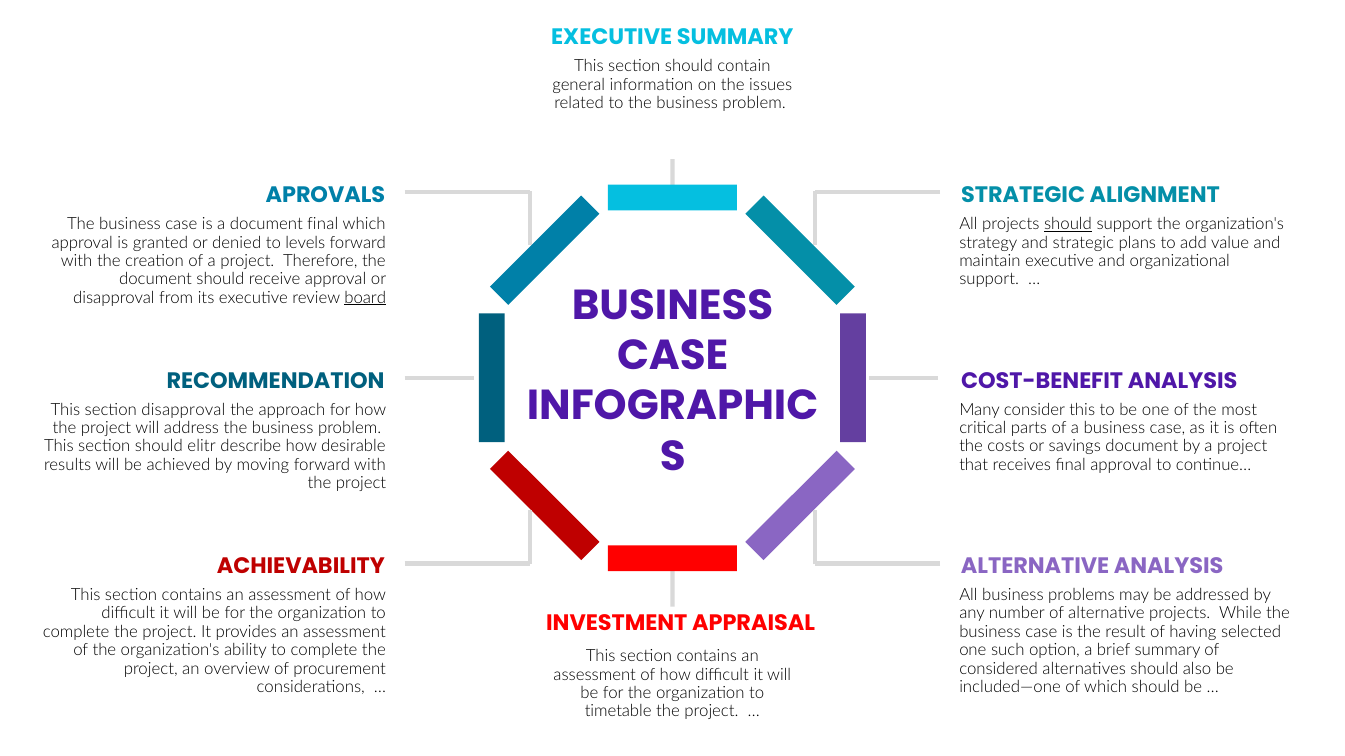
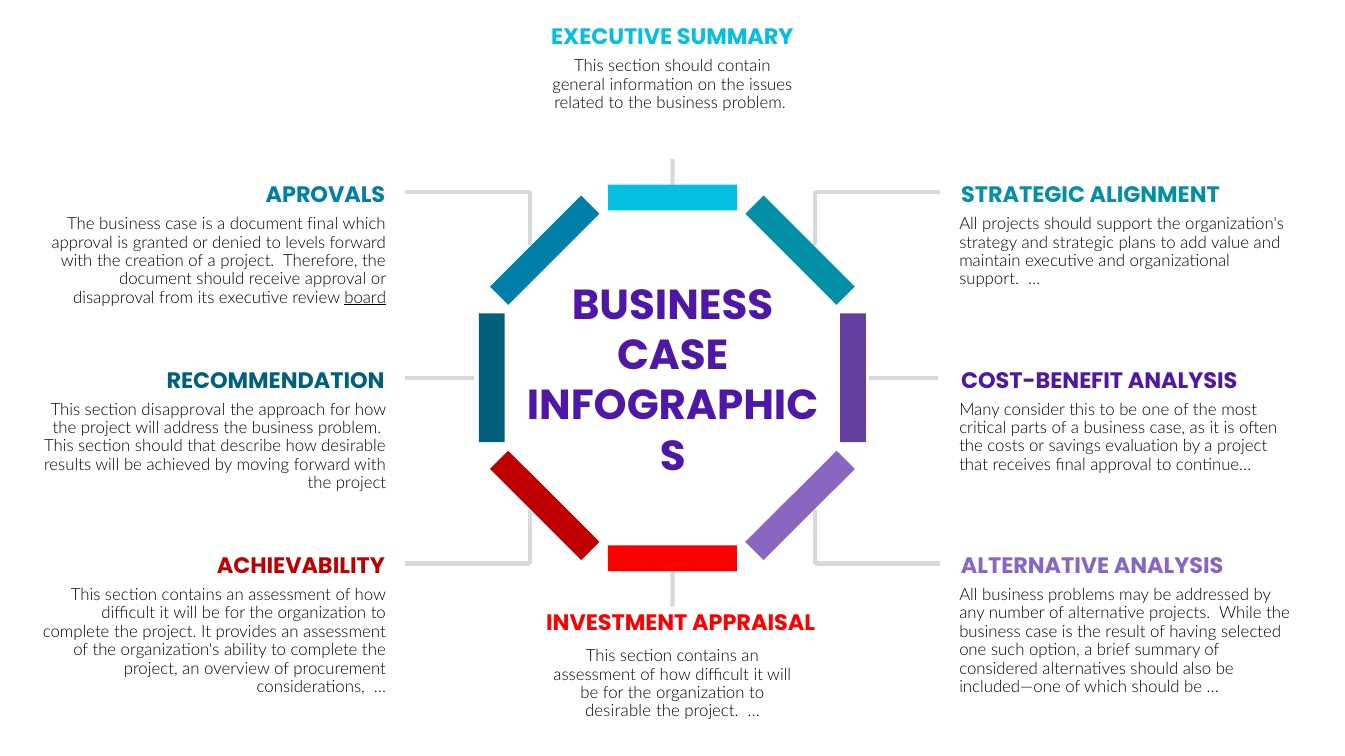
should underline: present -> none (1068, 224)
should elitr: elitr -> that (202, 447)
savings document: document -> evaluation (1142, 447)
timetable: timetable -> desirable (618, 712)
